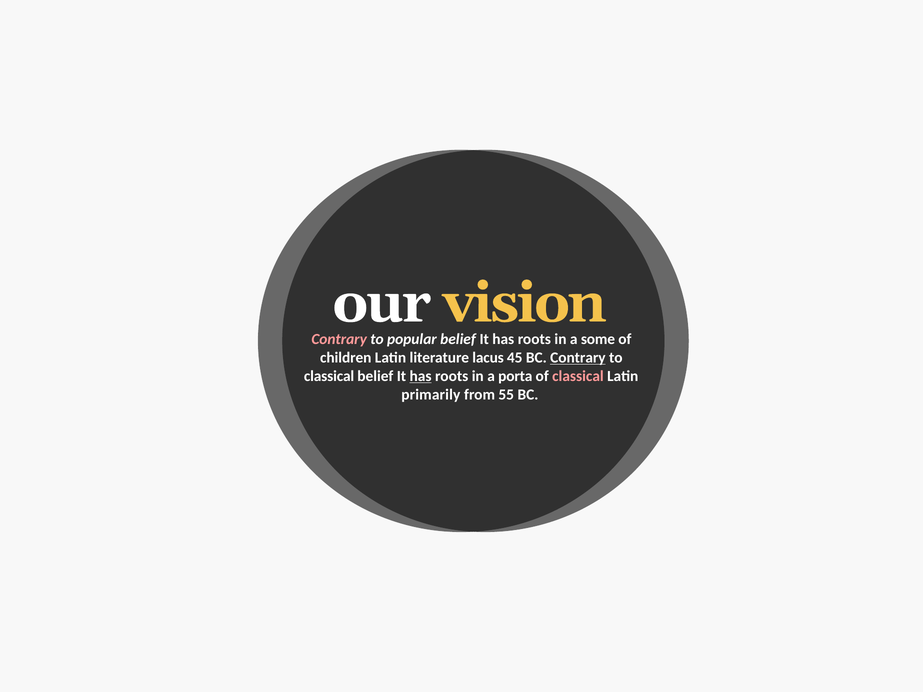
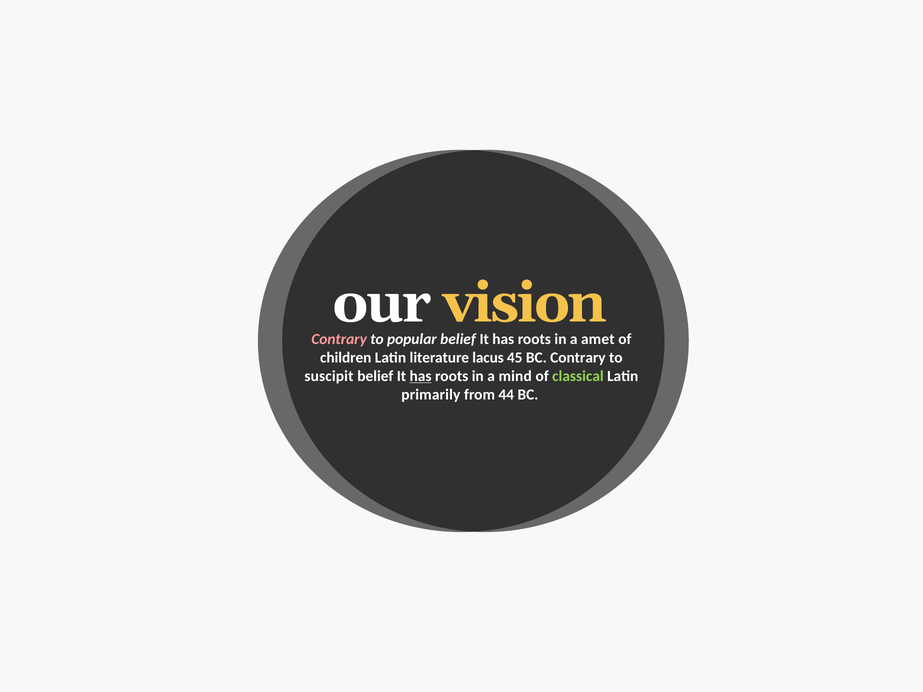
some: some -> amet (598, 339)
Contrary underline: present -> none (578, 358)
classical: classical -> suscipit (329, 376)
porta: porta -> mind (515, 376)
classical colour: pink -> light green (578, 376)
55: 55 -> 44 (506, 395)
